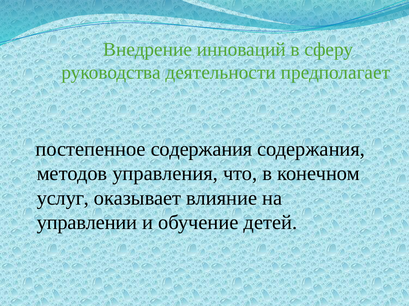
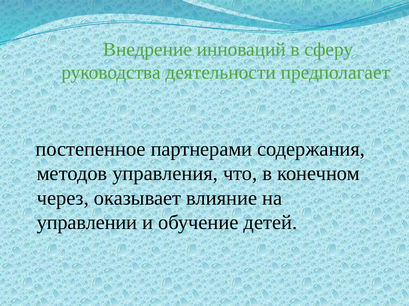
постепенное содержания: содержания -> партнерами (201, 149)
услуг: услуг -> через (63, 199)
